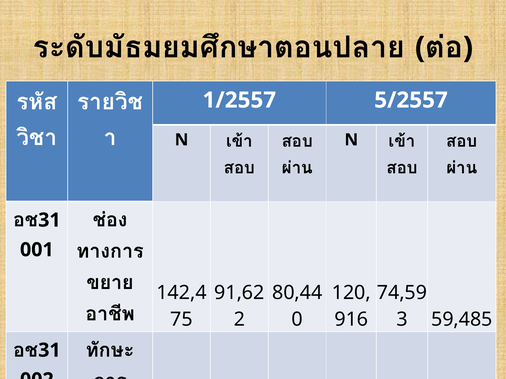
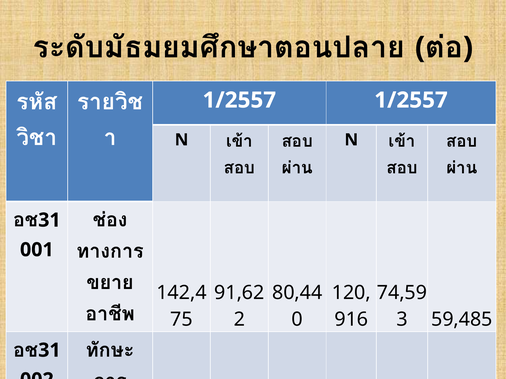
1/2557 5/2557: 5/2557 -> 1/2557 (411, 100)
